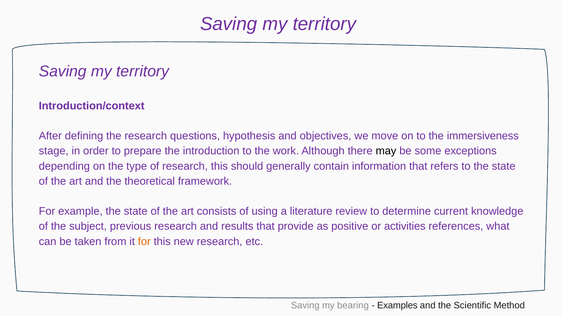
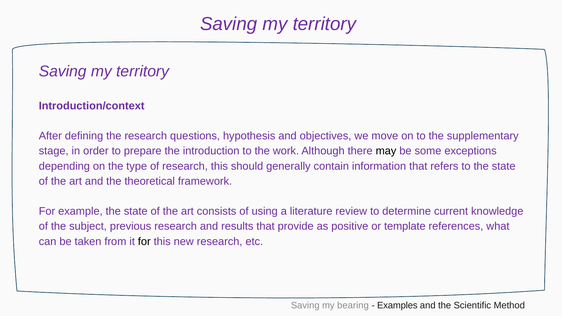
immersiveness: immersiveness -> supplementary (483, 136)
activities: activities -> template (405, 226)
for colour: orange -> black (144, 242)
